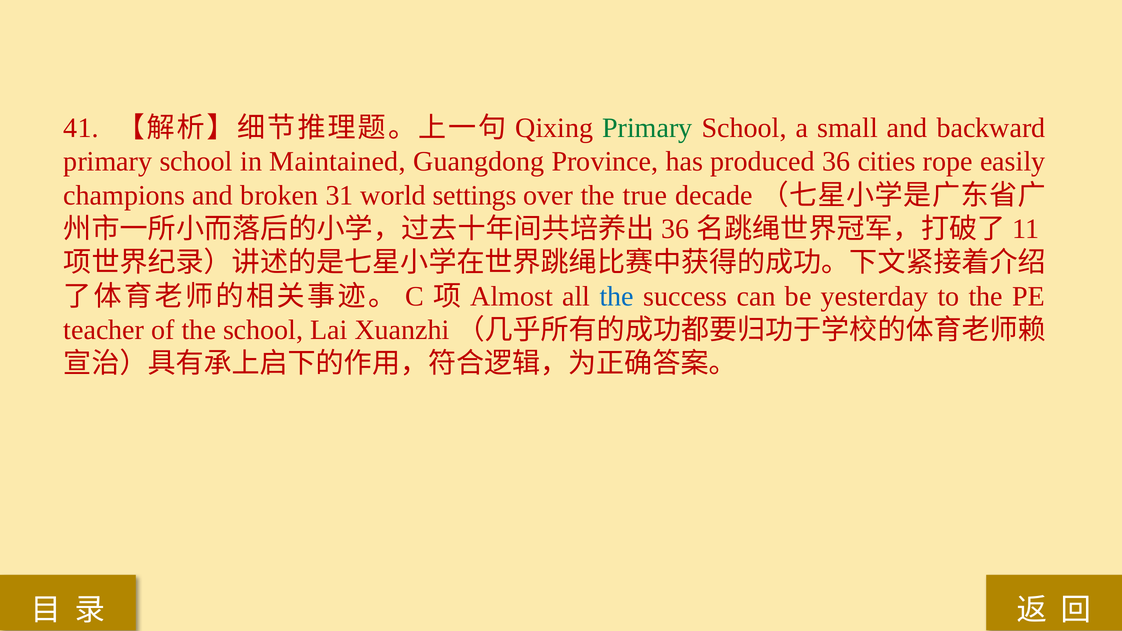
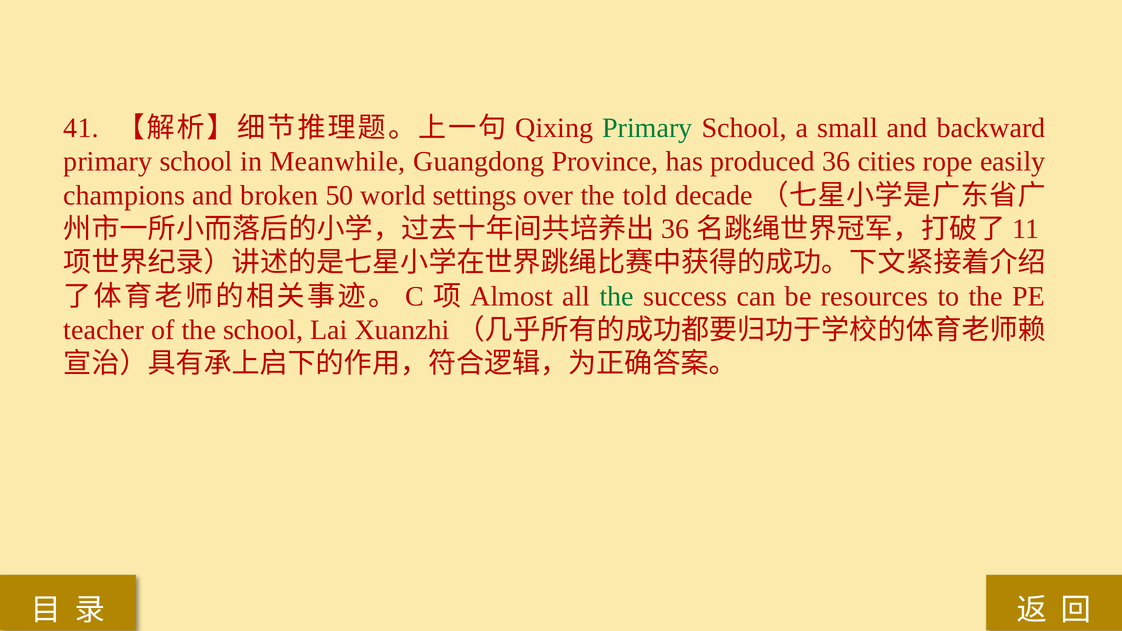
Maintained: Maintained -> Meanwhile (337, 162)
31: 31 -> 50 (340, 195)
true: true -> told (645, 195)
the colour: blue -> green (617, 296)
yesterday: yesterday -> resources (874, 296)
